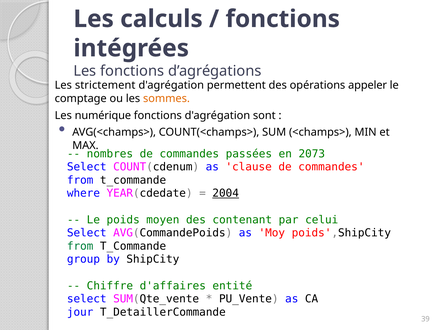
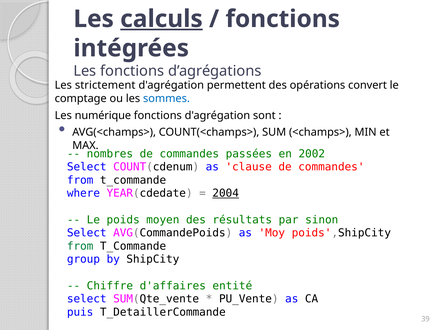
calculs underline: none -> present (161, 19)
appeler: appeler -> convert (368, 85)
sommes colour: orange -> blue (166, 99)
2073: 2073 -> 2002 (312, 154)
contenant: contenant -> résultats (242, 220)
celui: celui -> sinon (322, 220)
jour: jour -> puis (80, 312)
